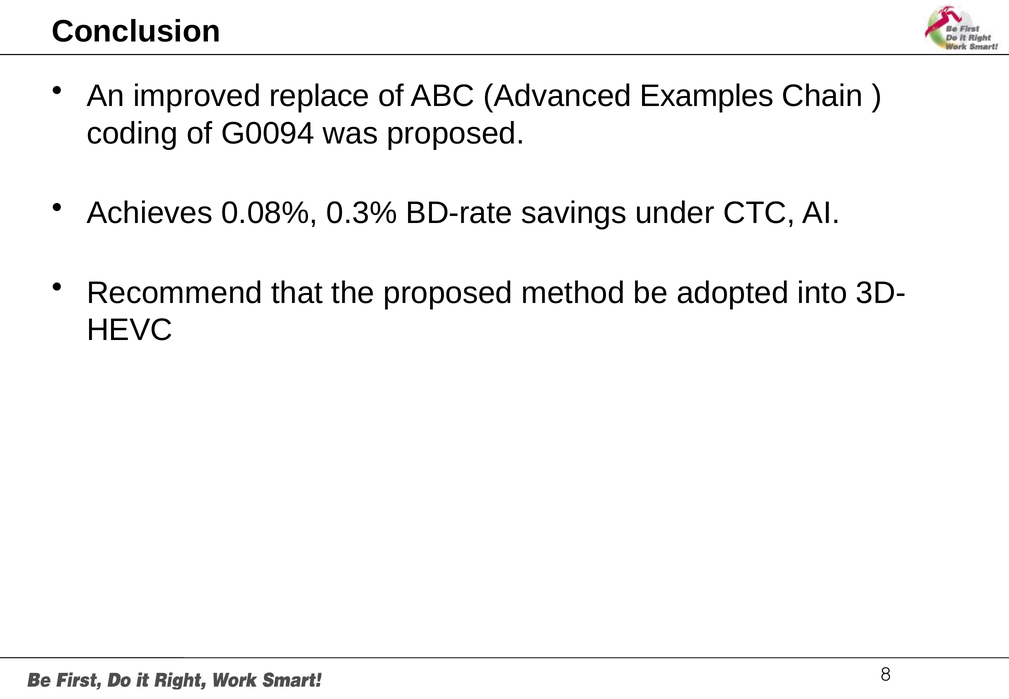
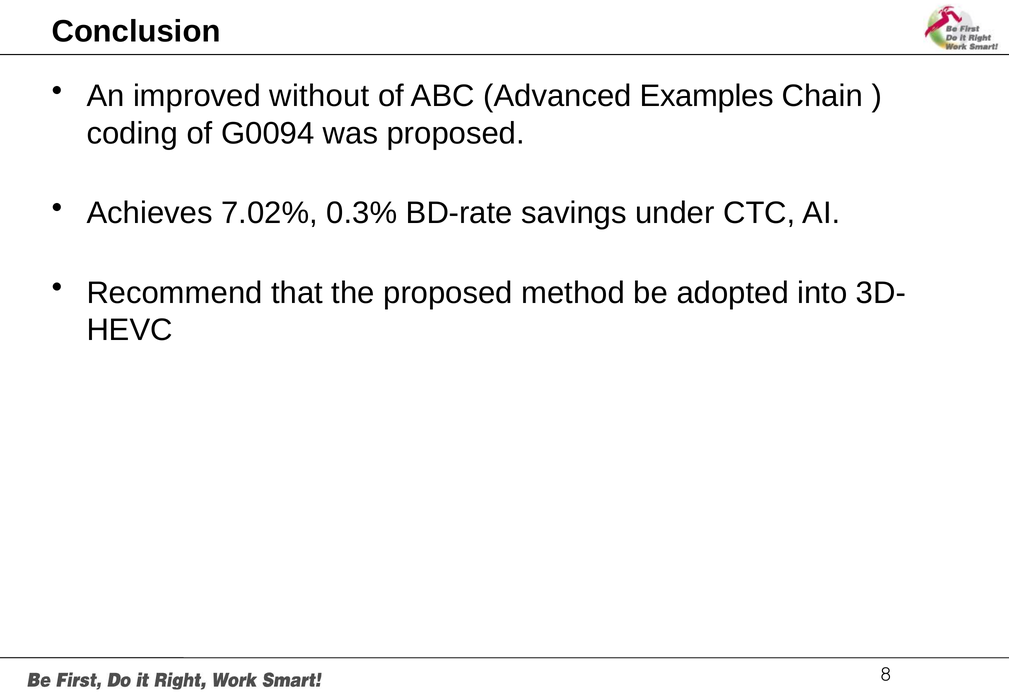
replace: replace -> without (319, 96)
0.08%: 0.08% -> 7.02% (270, 213)
